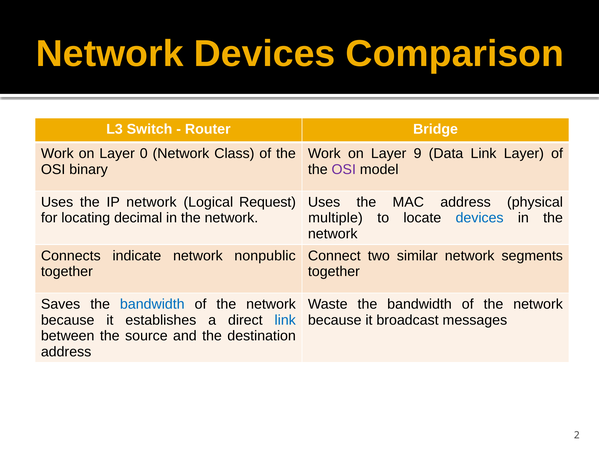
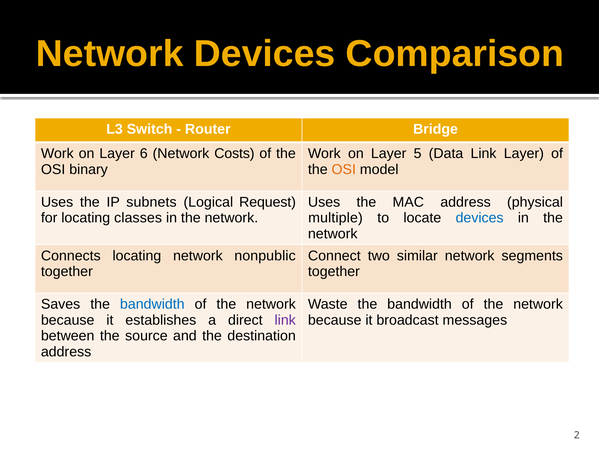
0: 0 -> 6 (144, 154)
Class: Class -> Costs (234, 154)
9: 9 -> 5 (418, 154)
OSI colour: purple -> orange (344, 169)
IP network: network -> subnets (151, 202)
decimal: decimal -> classes (138, 218)
Connects indicate: indicate -> locating (137, 256)
link colour: blue -> purple (285, 320)
